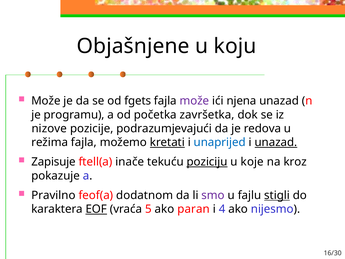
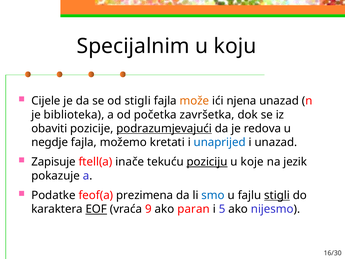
Objašnjene: Objašnjene -> Specijalnim (133, 46)
Može: Može -> Cijele (46, 101)
od fgets: fgets -> stigli (138, 101)
može colour: purple -> orange (194, 101)
programu: programu -> biblioteka (74, 115)
nizove: nizove -> obaviti (49, 128)
podrazumjevajući underline: none -> present (164, 128)
režima: režima -> negdje (50, 142)
kretati underline: present -> none (167, 142)
unazad underline: present -> none (276, 142)
kroz: kroz -> jezik (295, 162)
Pravilno: Pravilno -> Podatke (53, 195)
dodatnom: dodatnom -> prezimena (145, 195)
smo colour: purple -> blue (213, 195)
5: 5 -> 9 (148, 209)
4: 4 -> 5 (222, 209)
